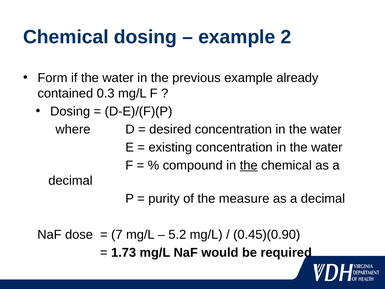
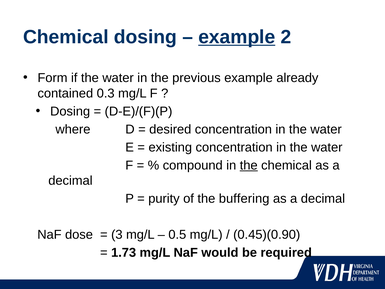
example underline: none -> present (237, 37)
measure: measure -> buffering (244, 199)
7: 7 -> 3 (117, 234)
5.2: 5.2 -> 0.5 (177, 234)
